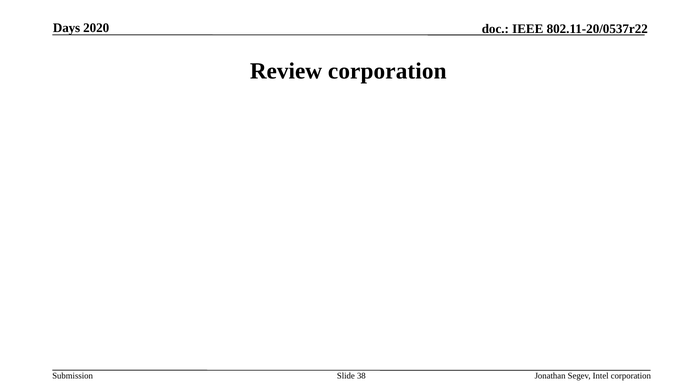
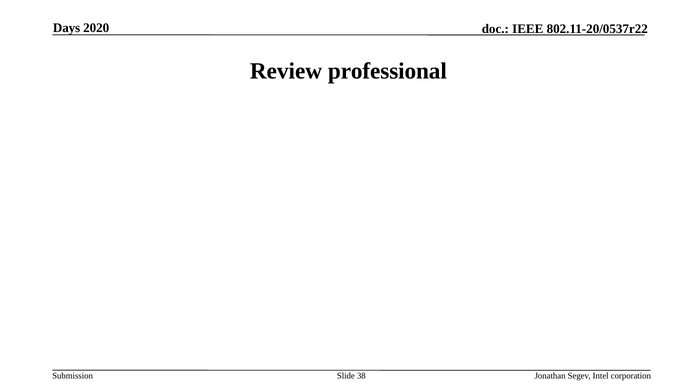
Review corporation: corporation -> professional (387, 71)
